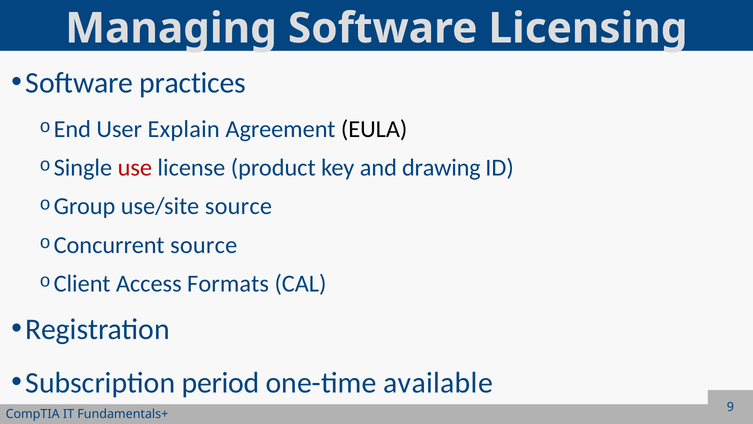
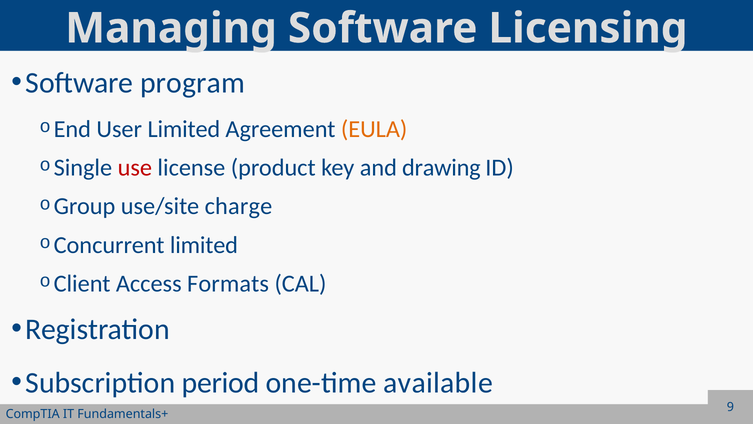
practices: practices -> program (192, 83)
User Explain: Explain -> Limited (184, 129)
EULA colour: black -> orange (374, 129)
use/site source: source -> charge (238, 206)
source: source -> limited (204, 245)
